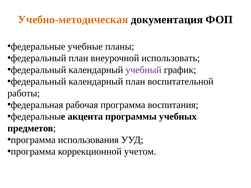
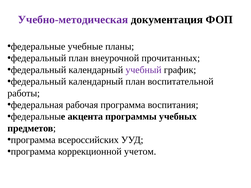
Учебно-методическая colour: orange -> purple (73, 20)
использовать: использовать -> прочитанных (171, 58)
использования: использования -> всероссийских (88, 140)
